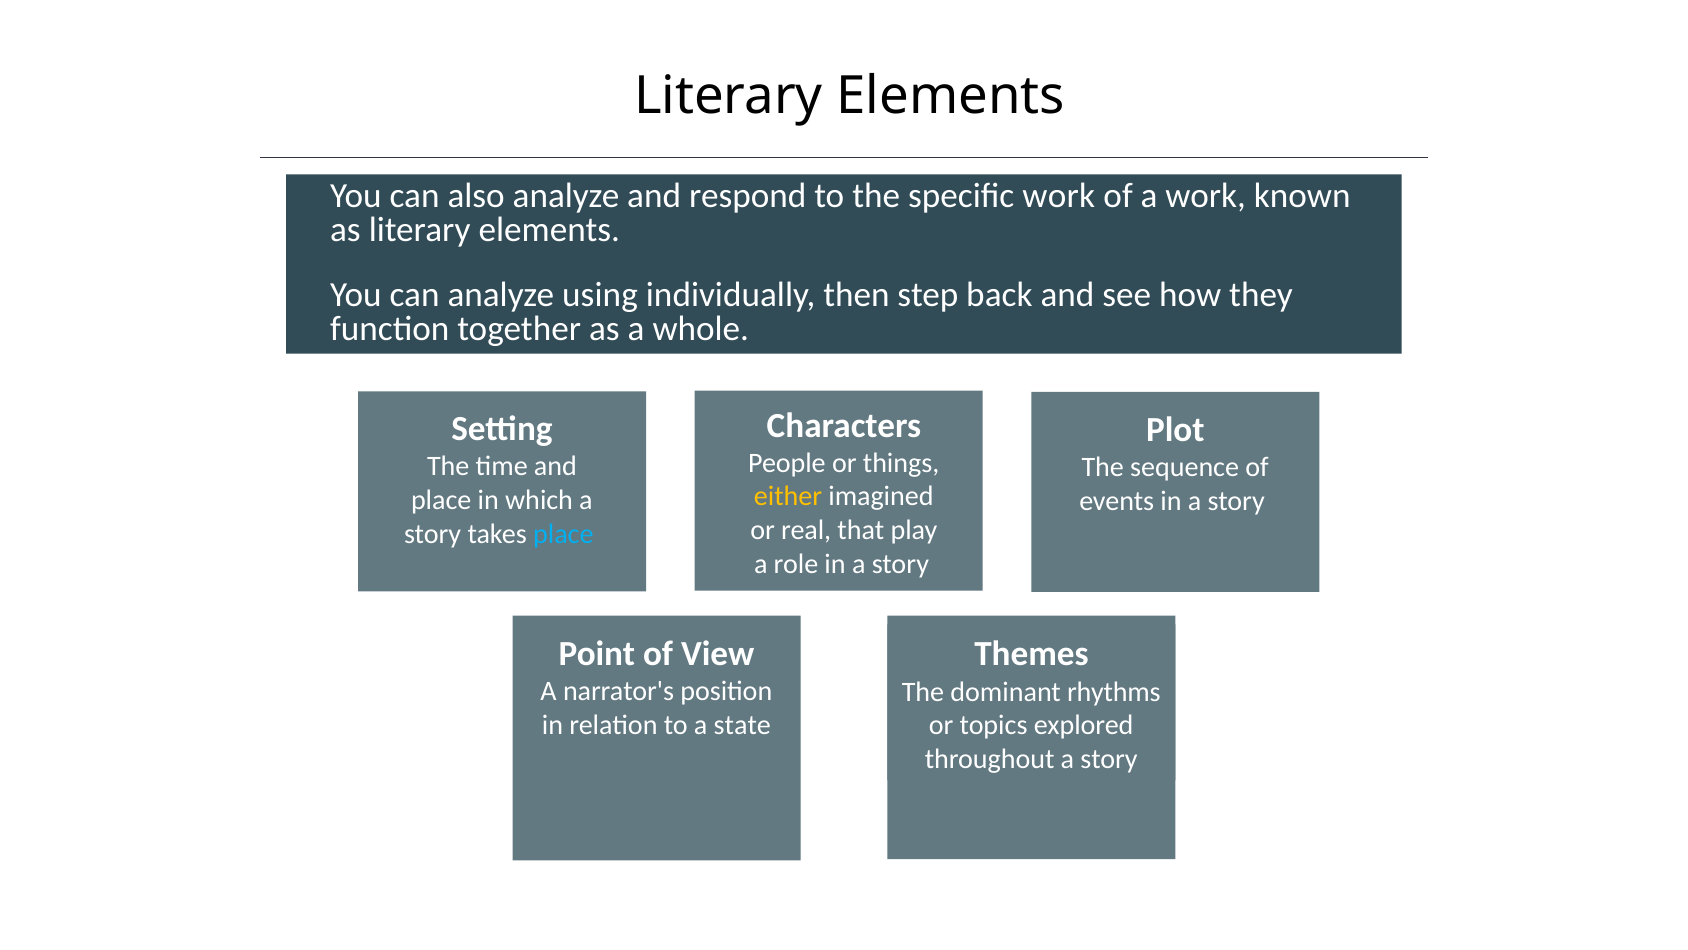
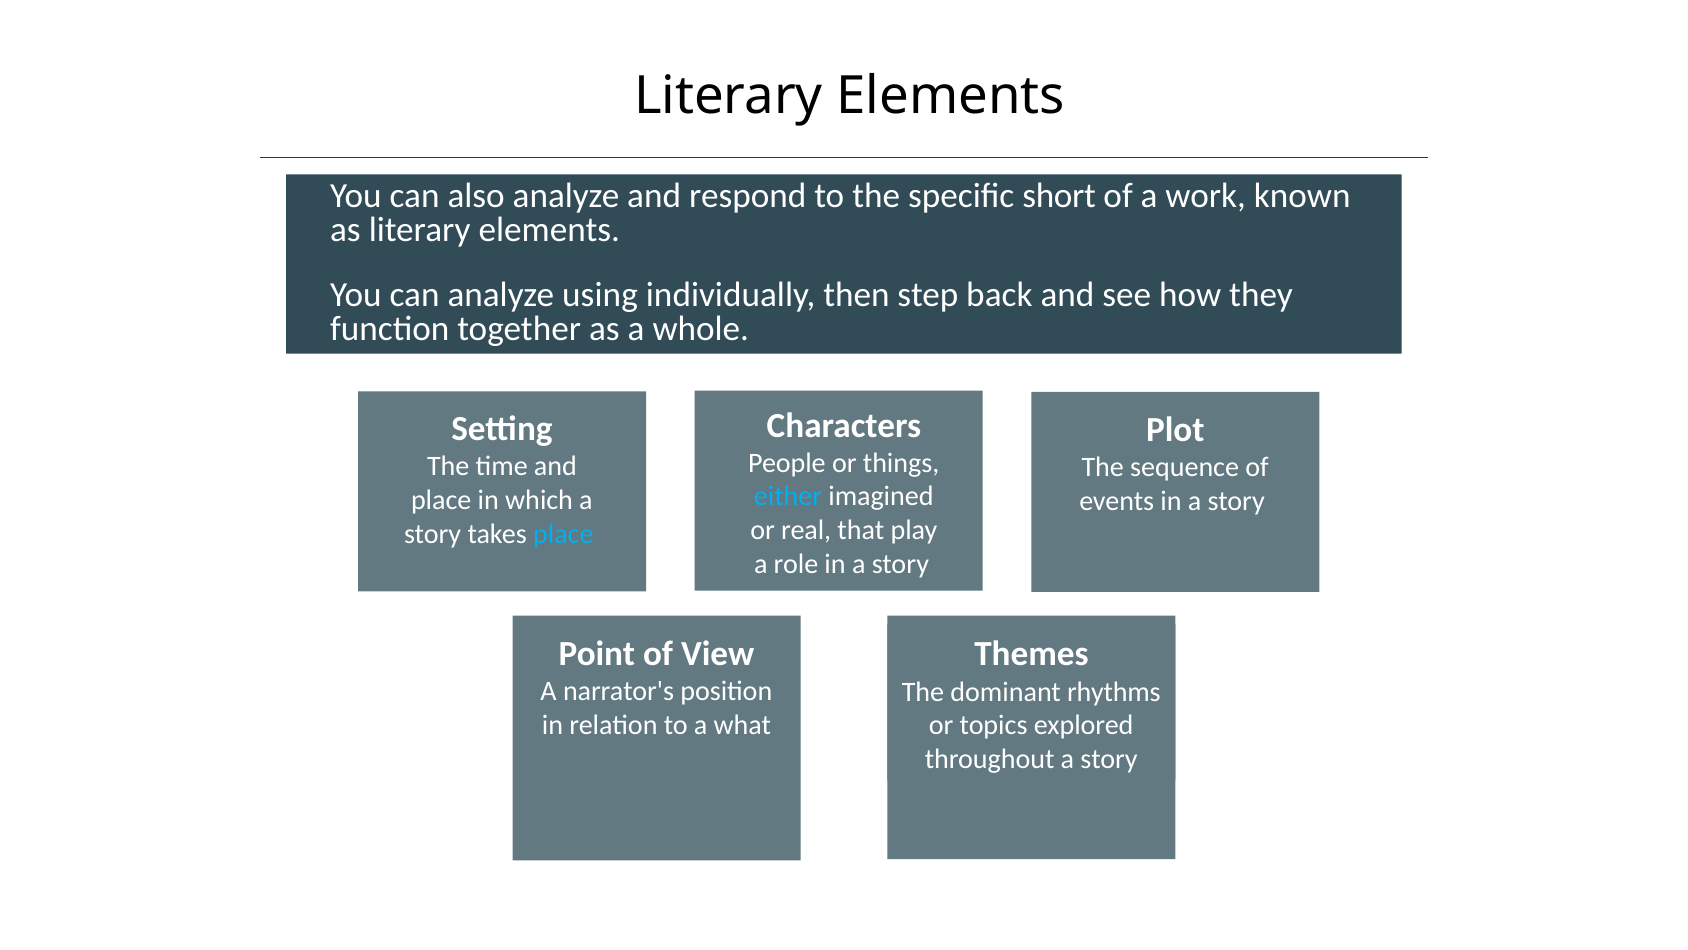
specific work: work -> short (1059, 196)
either colour: yellow -> light blue (788, 496)
state: state -> what (742, 725)
